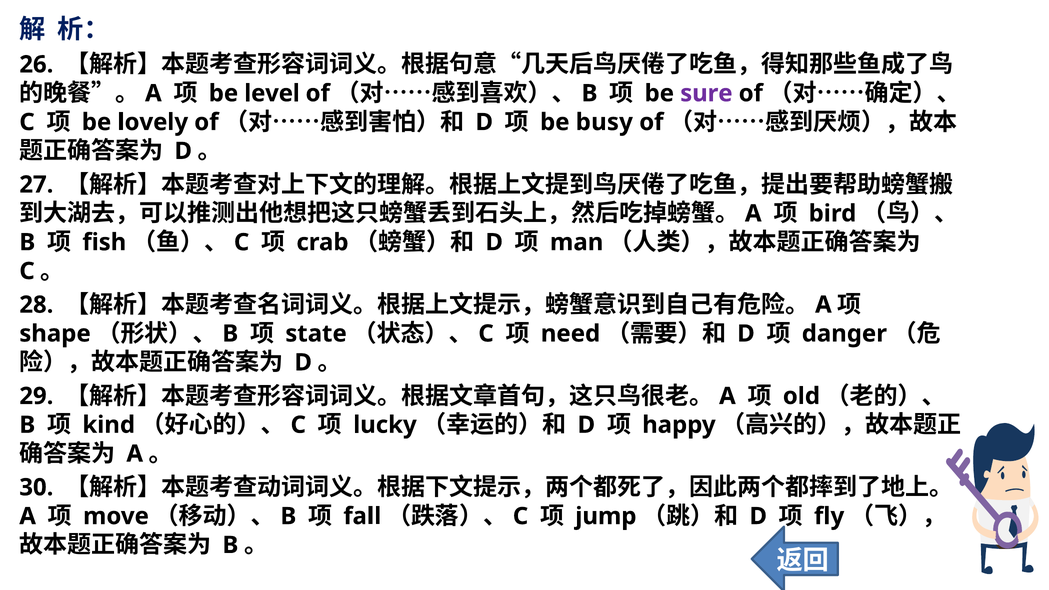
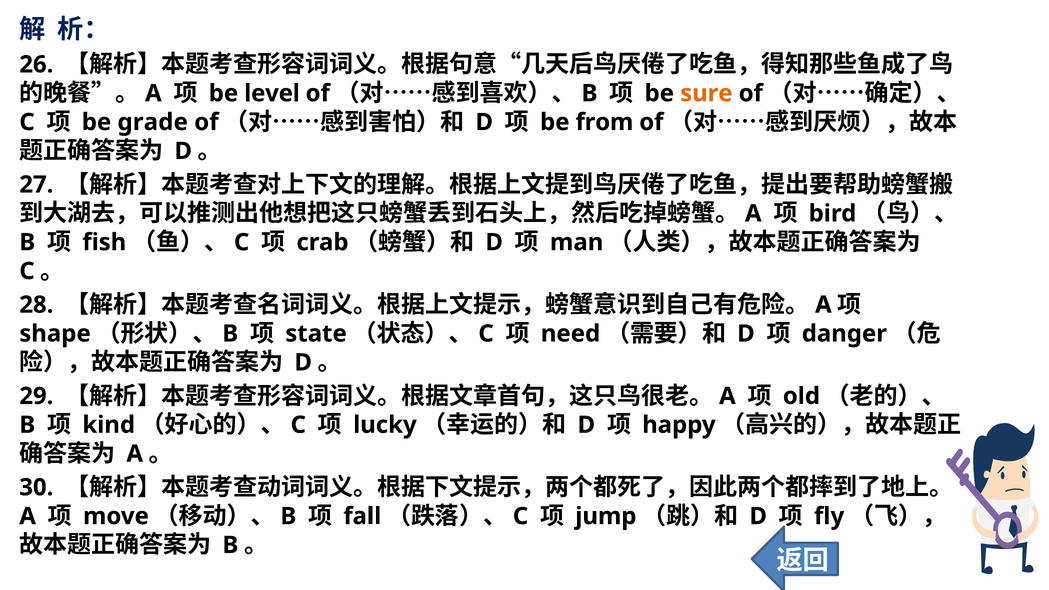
sure colour: purple -> orange (706, 93)
lovely: lovely -> grade (153, 122)
busy: busy -> from (604, 122)
